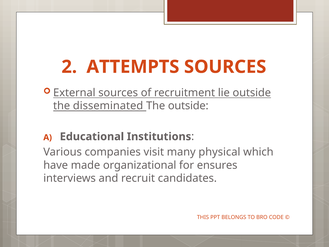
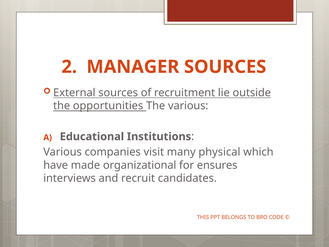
ATTEMPTS: ATTEMPTS -> MANAGER (133, 67)
disseminated: disseminated -> opportunities (108, 106)
The outside: outside -> various (188, 106)
